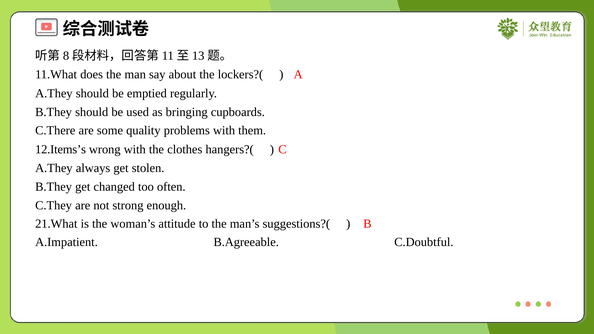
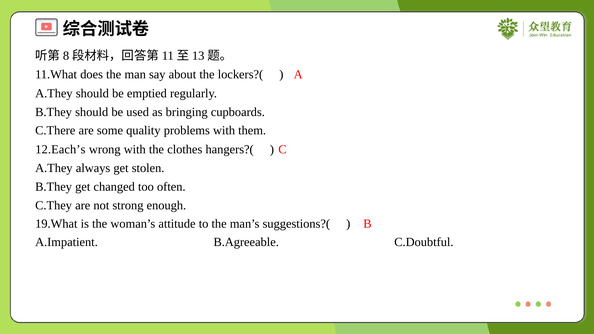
12.Items’s: 12.Items’s -> 12.Each’s (60, 149)
21.What: 21.What -> 19.What (56, 224)
